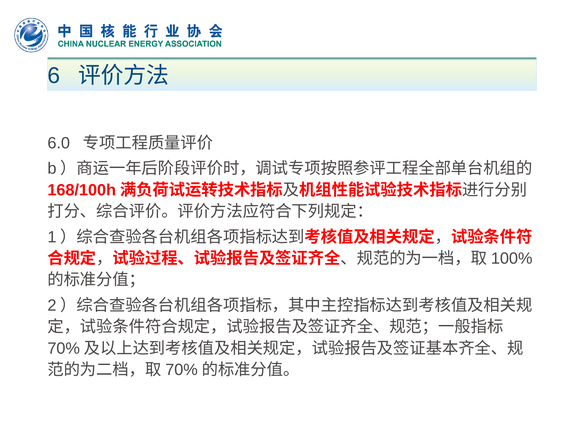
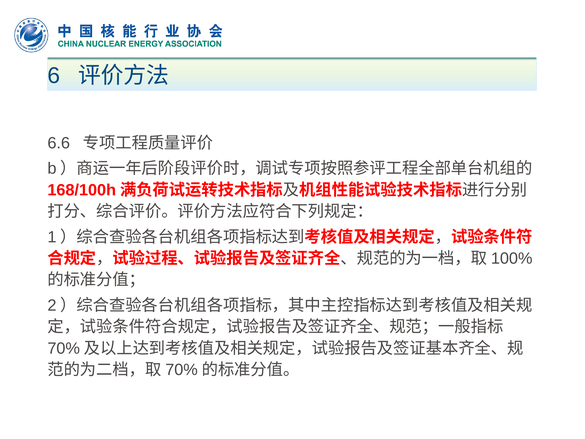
6.0: 6.0 -> 6.6 (59, 143)
